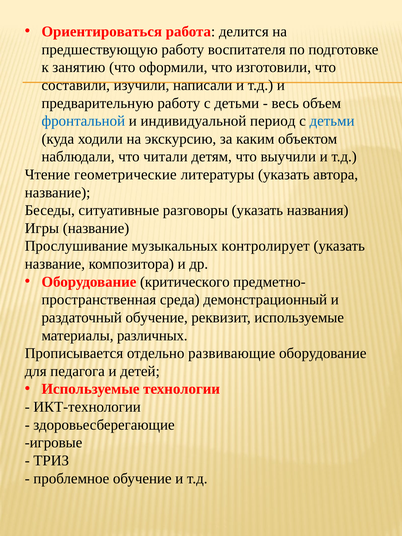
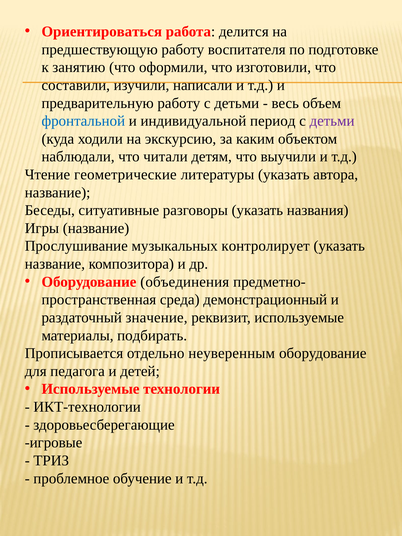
детьми colour: blue -> purple (332, 121)
критического: критического -> объединения (185, 282)
раздаточный обучение: обучение -> значение (157, 318)
различных: различных -> подбирать (152, 335)
развивающие: развивающие -> неуверенным (232, 353)
